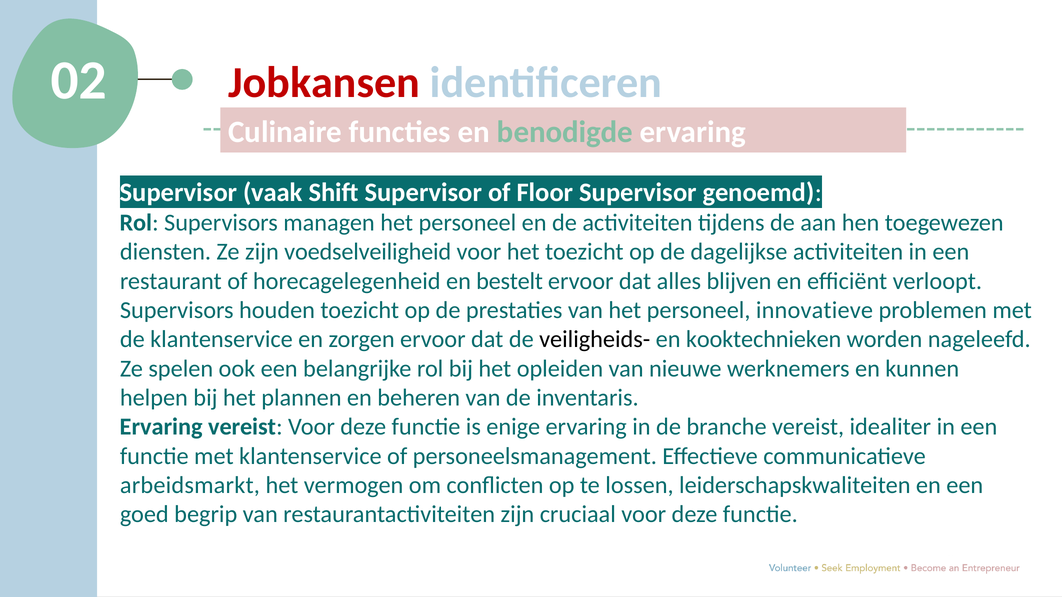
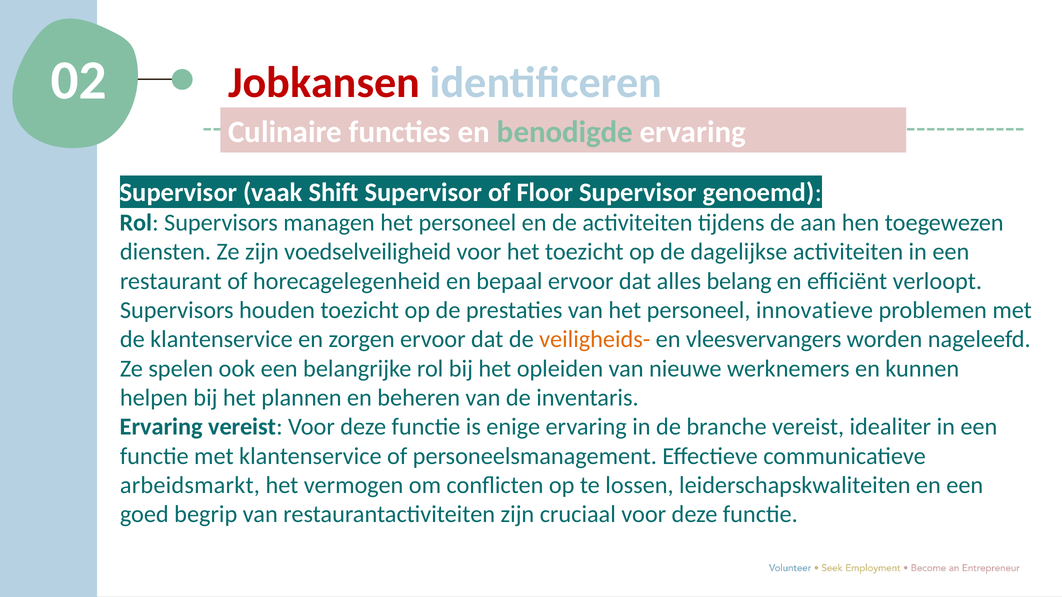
bestelt: bestelt -> bepaal (509, 281)
blijven: blijven -> belang (739, 281)
veiligheids- colour: black -> orange (595, 340)
kooktechnieken: kooktechnieken -> vleesvervangers (764, 340)
